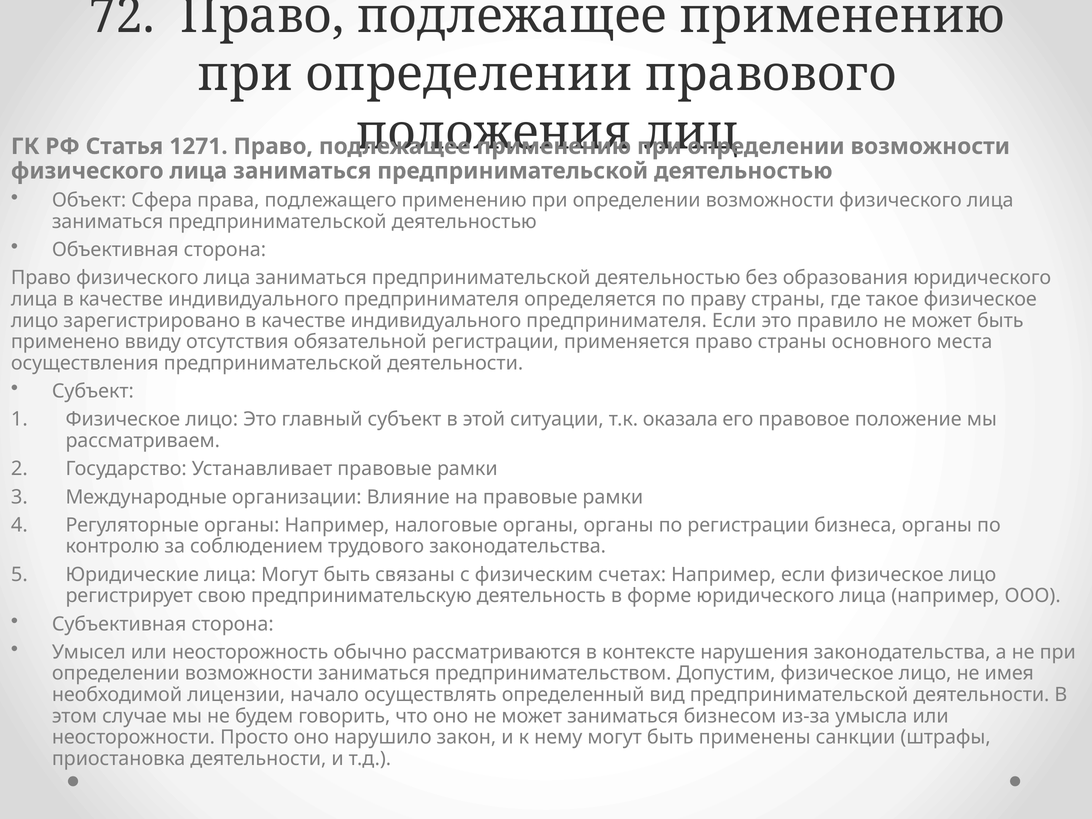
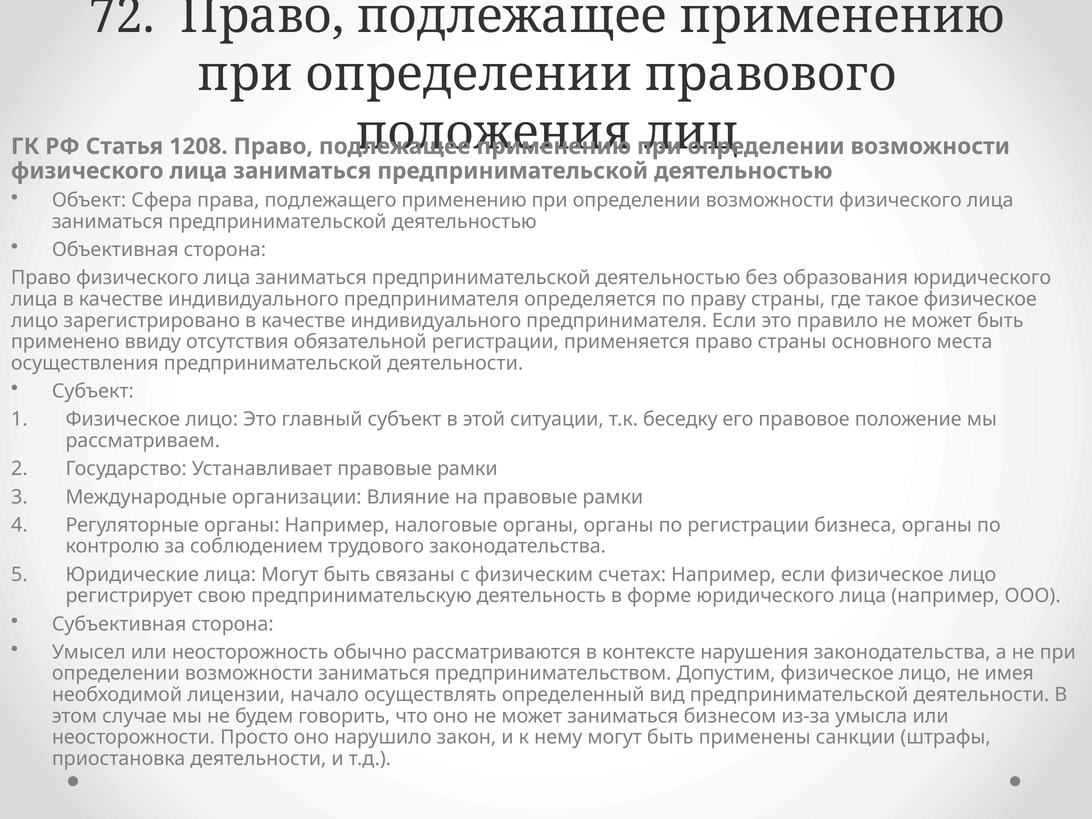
1271: 1271 -> 1208 (198, 146)
оказала: оказала -> беседку (680, 419)
